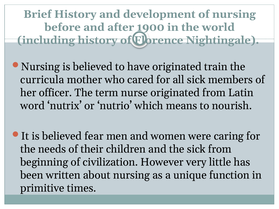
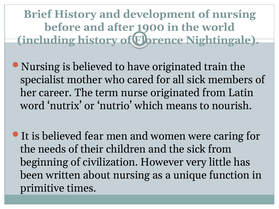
curricula: curricula -> specialist (42, 80)
officer: officer -> career (55, 93)
